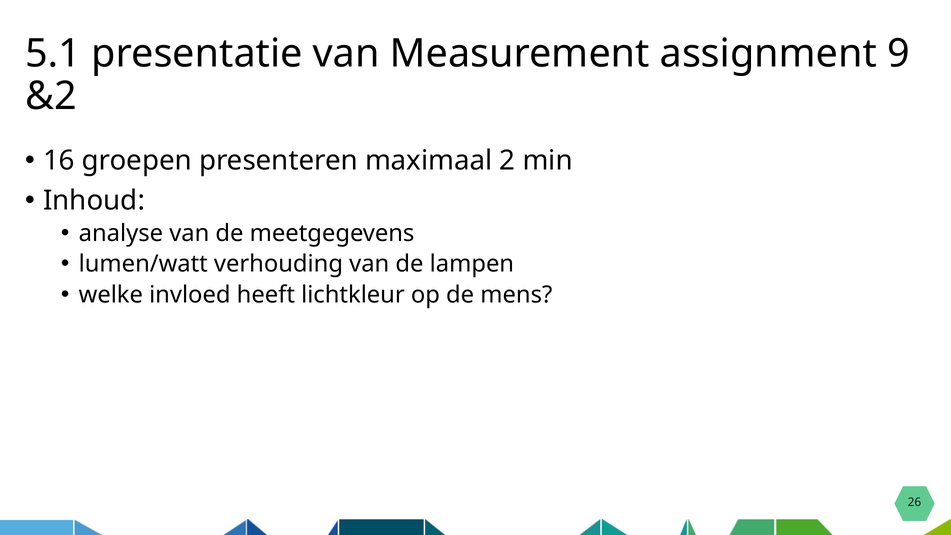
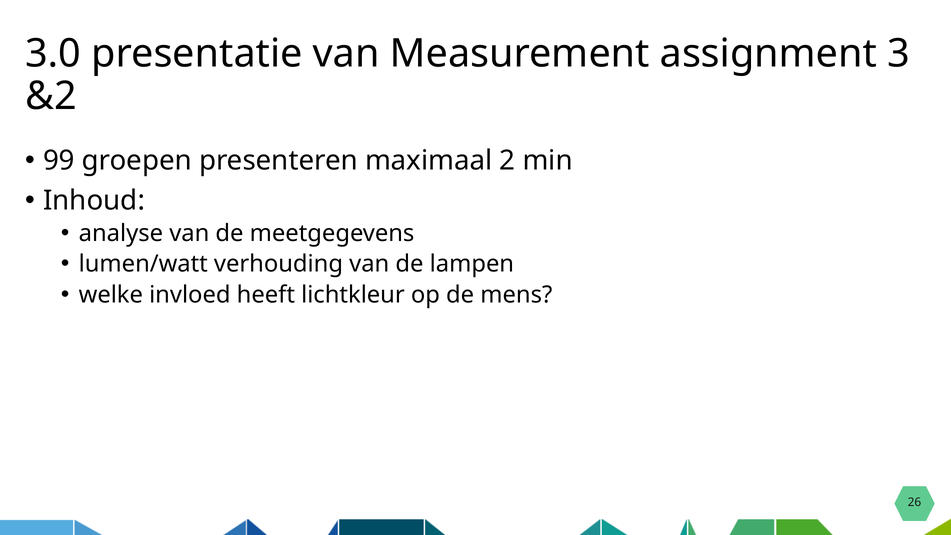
5.1: 5.1 -> 3.0 (53, 54)
9: 9 -> 3 (899, 54)
16: 16 -> 99 (59, 161)
